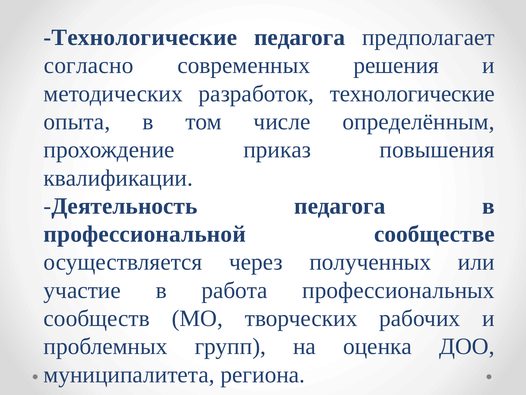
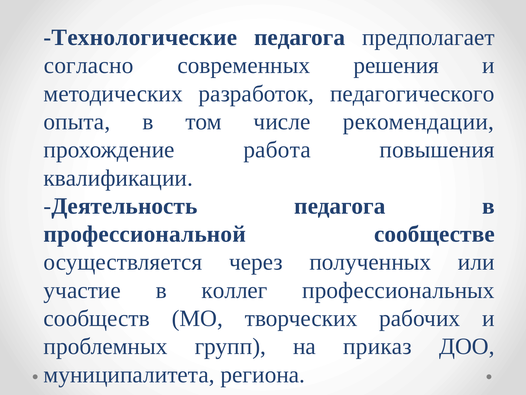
разработок технологические: технологические -> педагогического (412, 94)
определённым: определённым -> рекомендации (418, 122)
приказ: приказ -> работа (277, 150)
работа: работа -> коллег (235, 290)
оценка: оценка -> приказ (377, 346)
